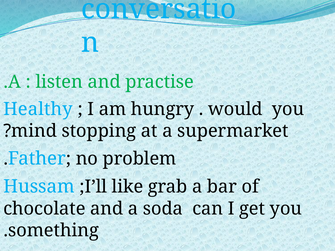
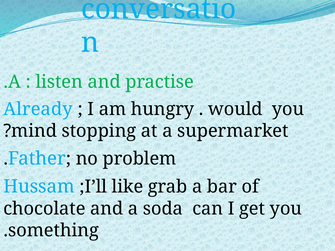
Healthy: Healthy -> Already (38, 109)
